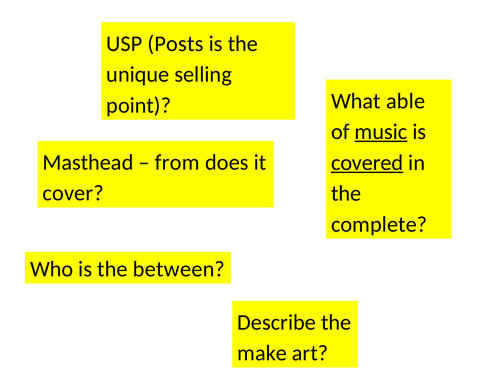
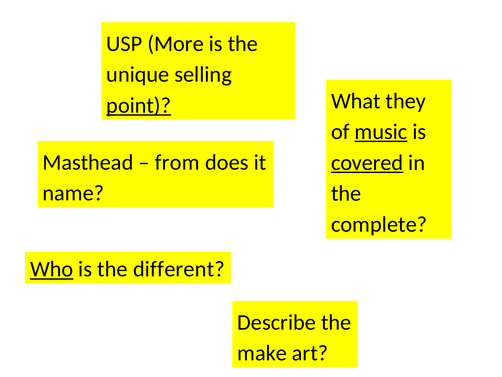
Posts: Posts -> More (176, 44)
able: able -> they (406, 101)
point underline: none -> present (139, 105)
cover: cover -> name (73, 193)
Who underline: none -> present (52, 269)
between: between -> different (179, 269)
